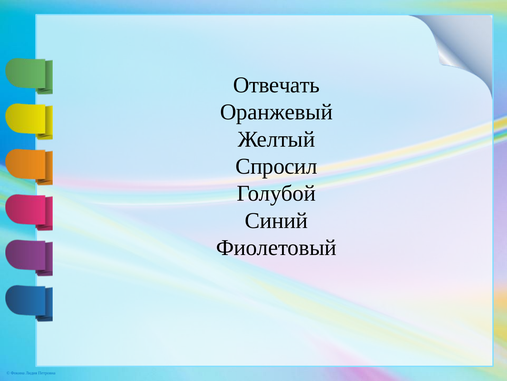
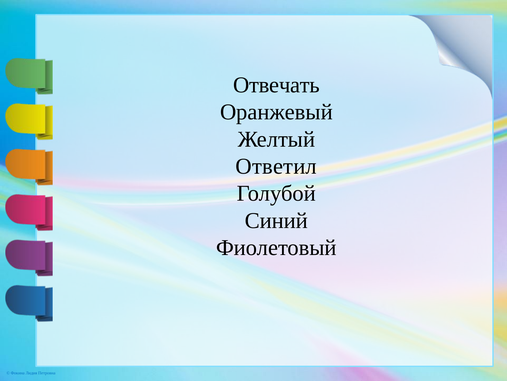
Спросил: Спросил -> Ответил (276, 166)
